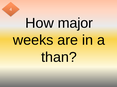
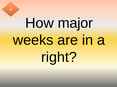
than: than -> right (59, 58)
